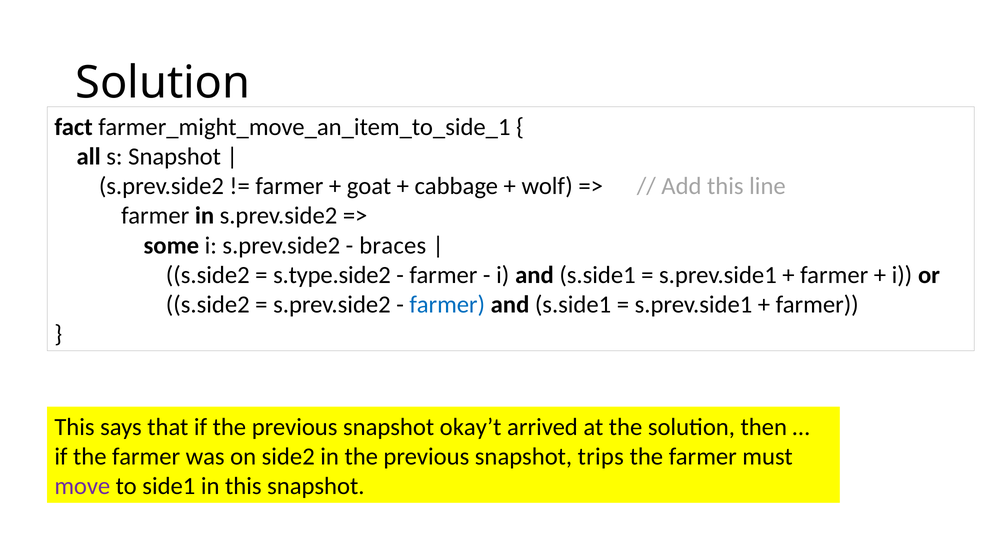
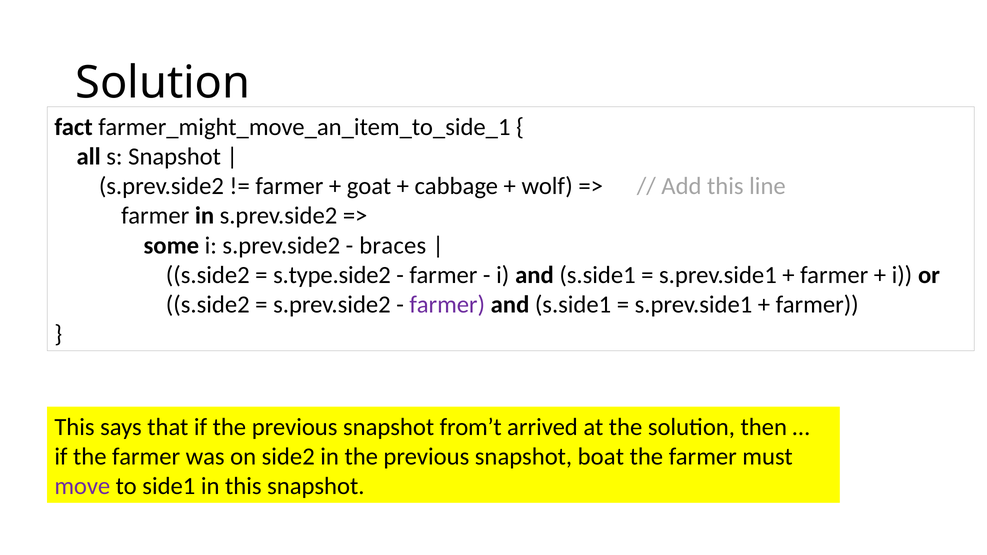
farmer colour: blue -> purple (447, 305)
okay’t: okay’t -> from’t (471, 427)
trips: trips -> boat (601, 457)
